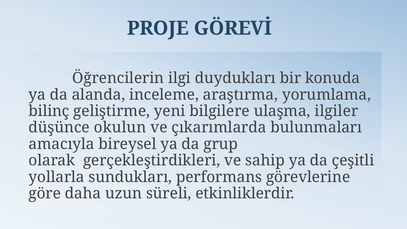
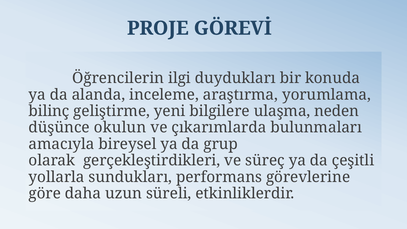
ilgiler: ilgiler -> neden (337, 111)
sahip: sahip -> süreç (265, 161)
